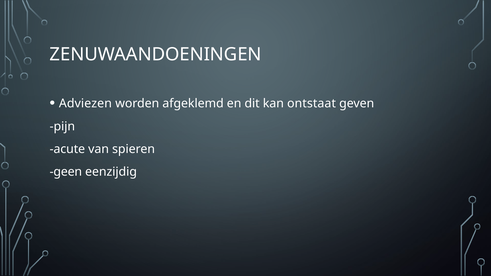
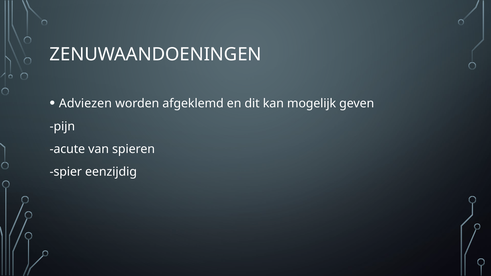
ontstaat: ontstaat -> mogelijk (312, 104)
geen: geen -> spier (66, 172)
